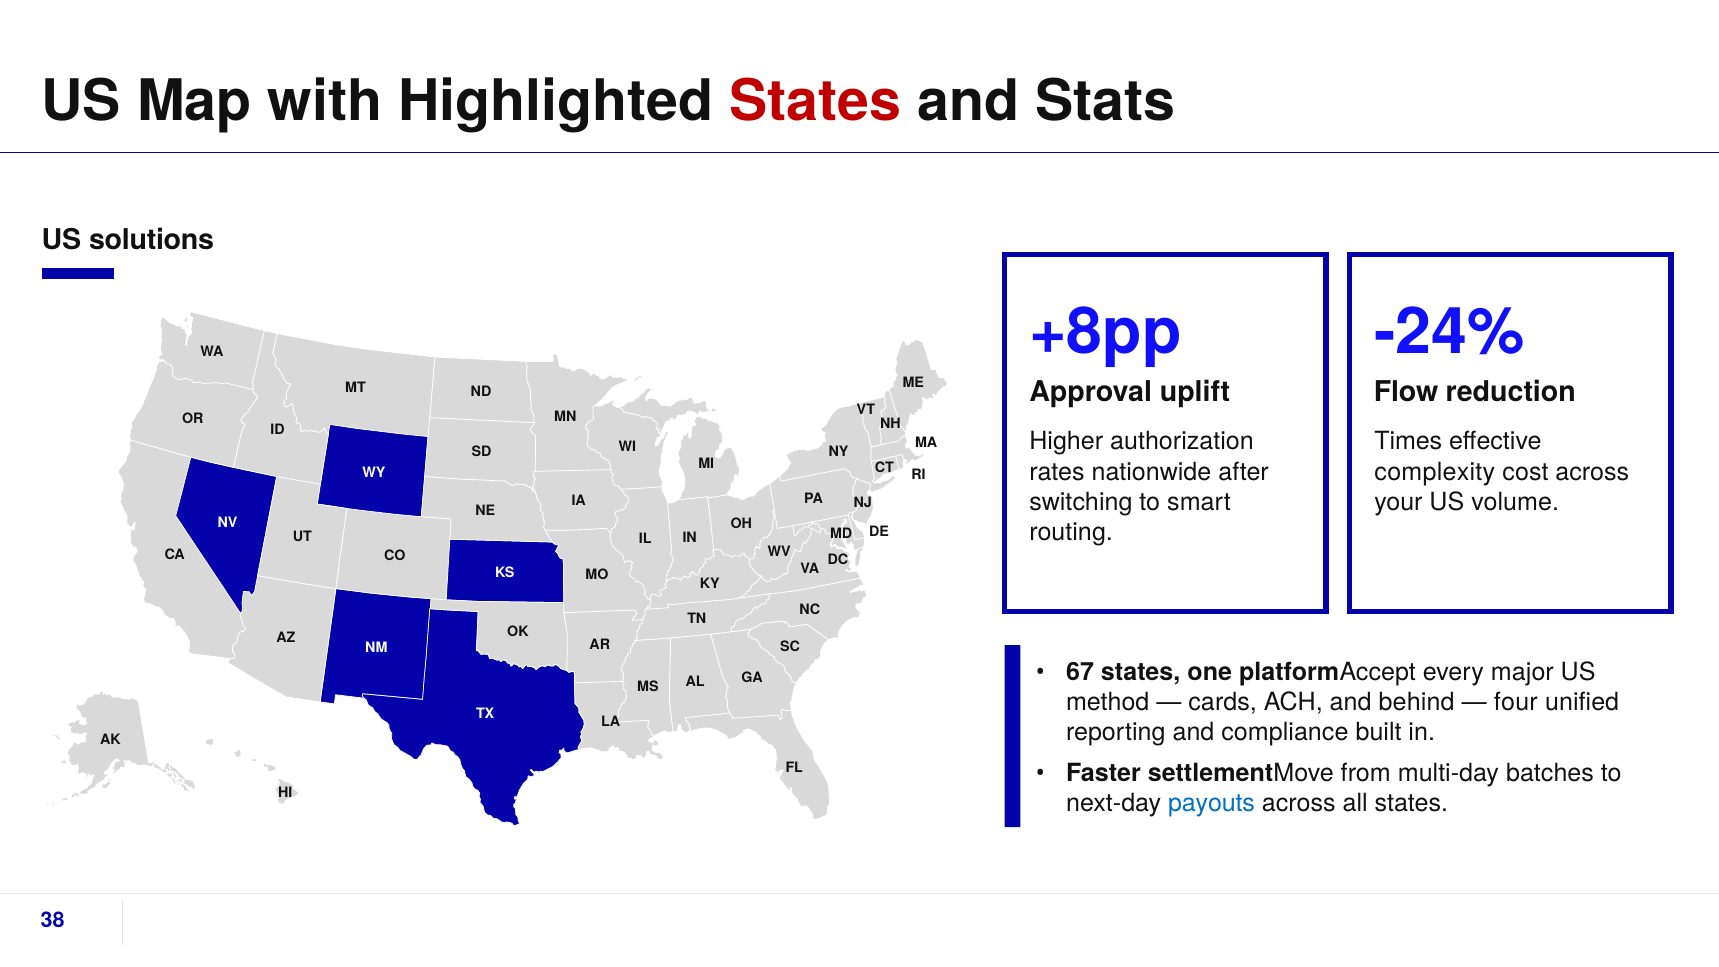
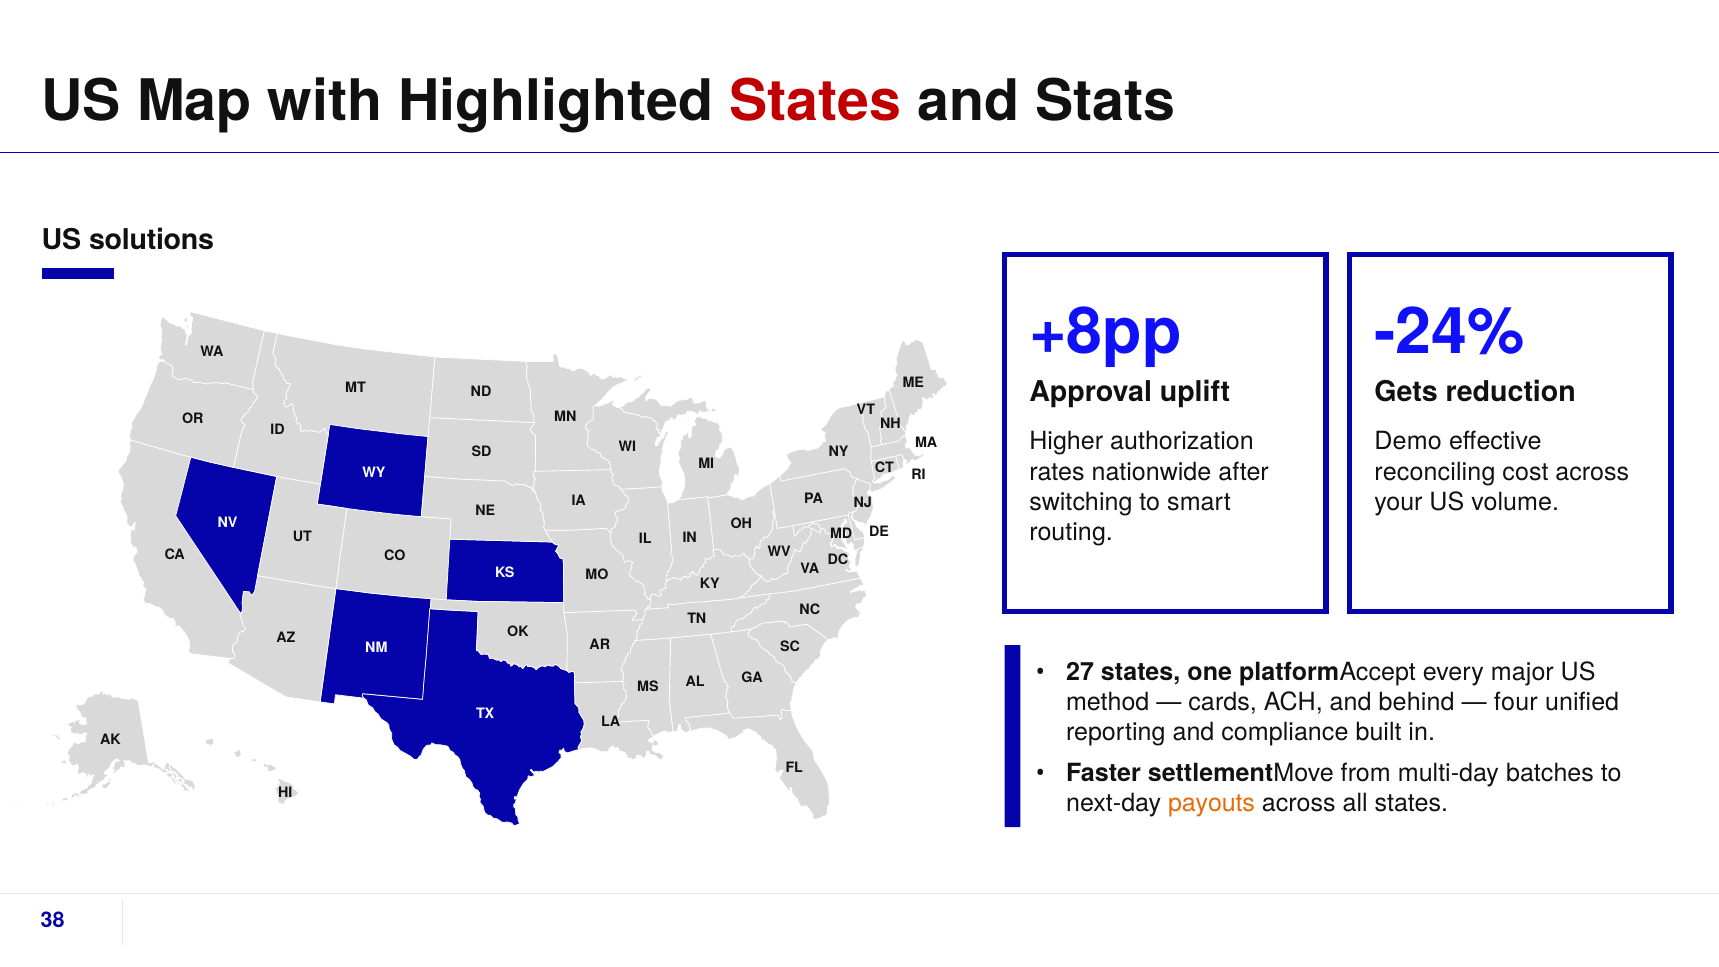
Flow: Flow -> Gets (1406, 392)
Times: Times -> Demo (1408, 442)
complexity: complexity -> reconciling (1435, 472)
67: 67 -> 27 (1080, 672)
payouts colour: blue -> orange (1212, 803)
